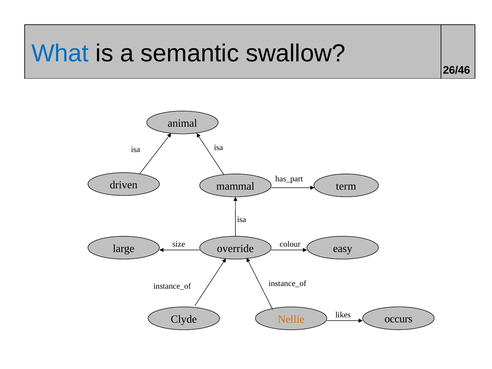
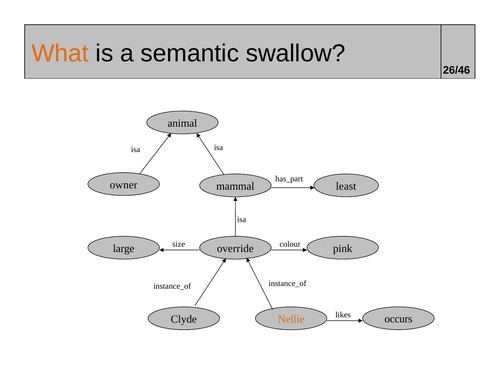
What colour: blue -> orange (60, 53)
driven: driven -> owner (124, 185)
term: term -> least (346, 186)
easy: easy -> pink (343, 248)
